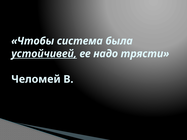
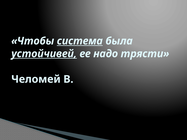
система underline: none -> present (80, 41)
